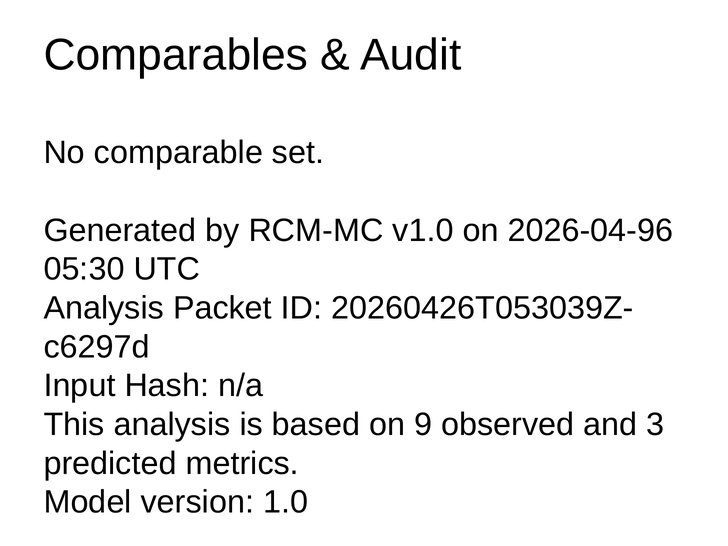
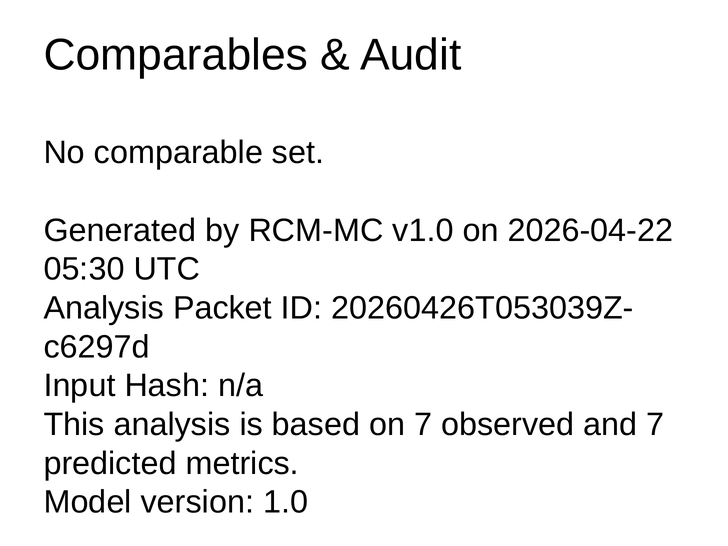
2026-04-96: 2026-04-96 -> 2026-04-22 (590, 230)
on 9: 9 -> 7 (423, 425)
and 3: 3 -> 7 (655, 425)
